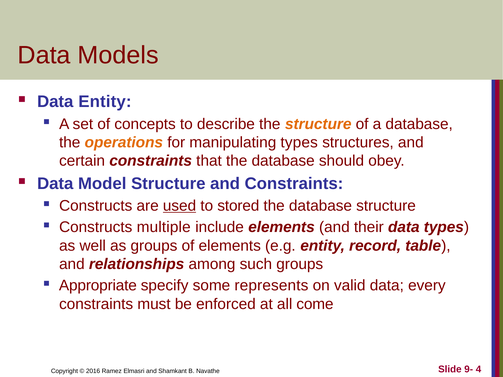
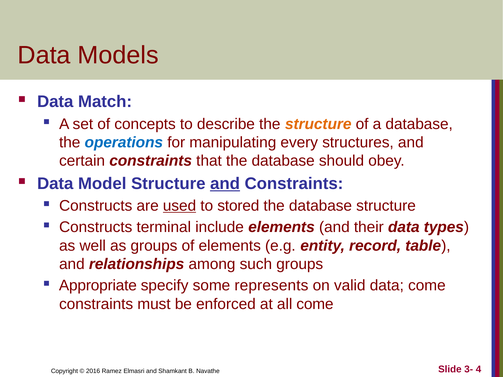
Data Entity: Entity -> Match (105, 102)
operations colour: orange -> blue (124, 142)
manipulating types: types -> every (299, 142)
and underline: none -> present (225, 184)
multiple: multiple -> terminal (164, 227)
data every: every -> come (427, 286)
9-: 9- -> 3- (469, 370)
